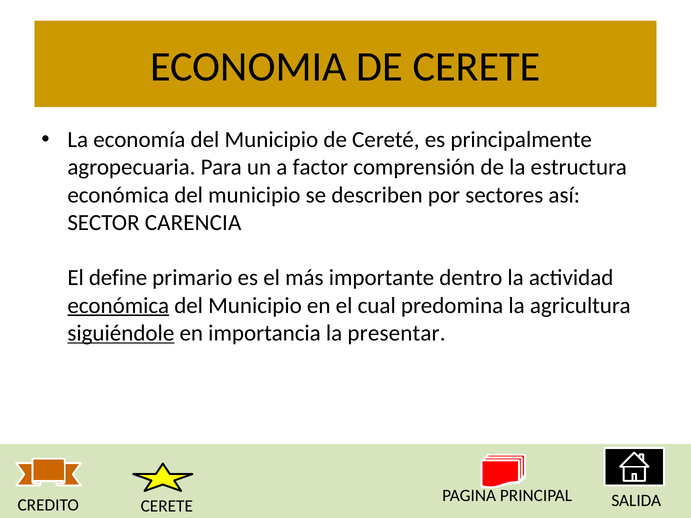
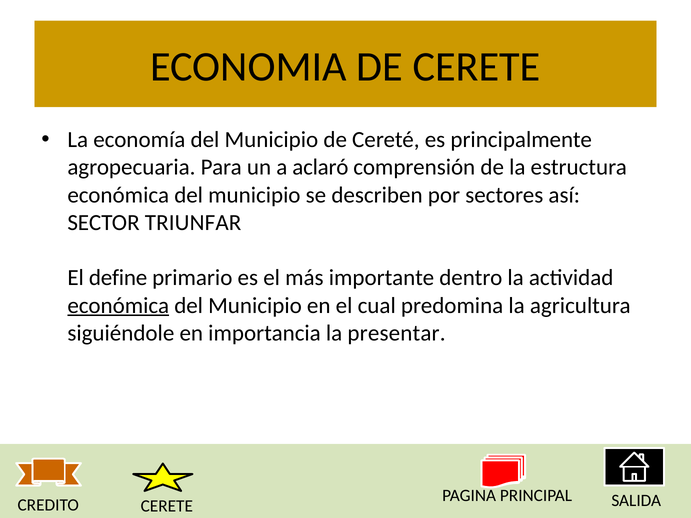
factor: factor -> aclaró (320, 167)
CARENCIA: CARENCIA -> TRIUNFAR (193, 223)
siguiéndole underline: present -> none (121, 333)
